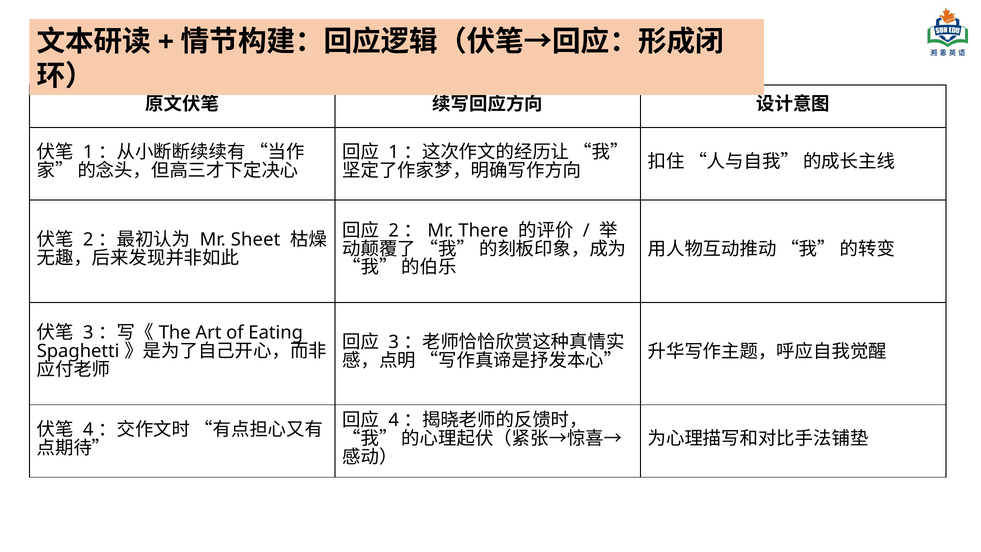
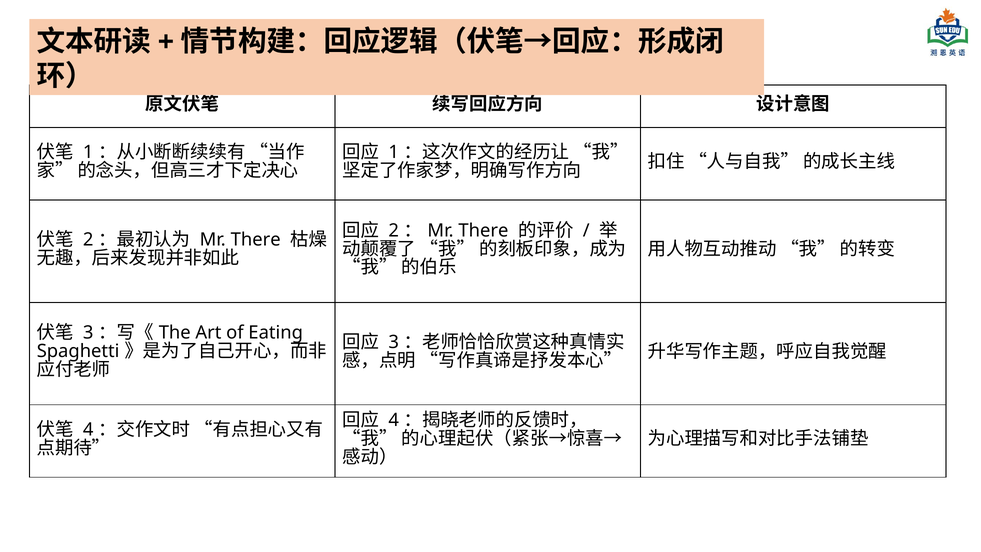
Sheet: Sheet -> There (256, 240)
